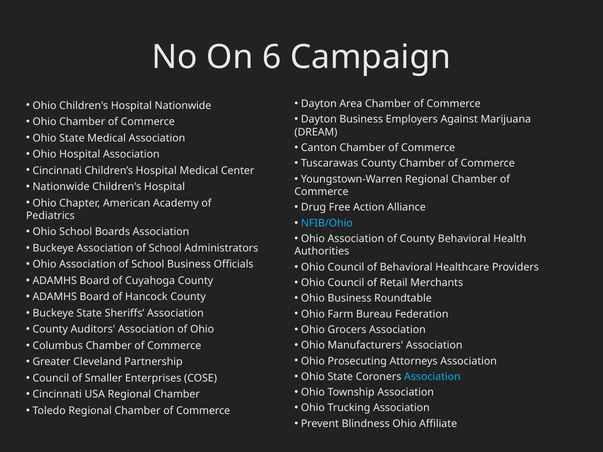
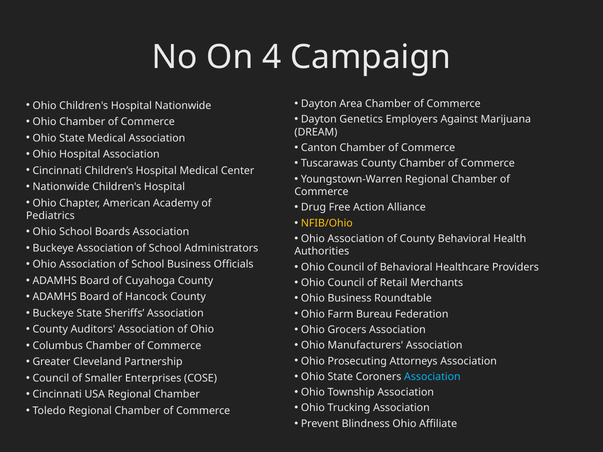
6: 6 -> 4 (272, 57)
Dayton Business: Business -> Genetics (361, 120)
NFIB/Ohio colour: light blue -> yellow (327, 223)
